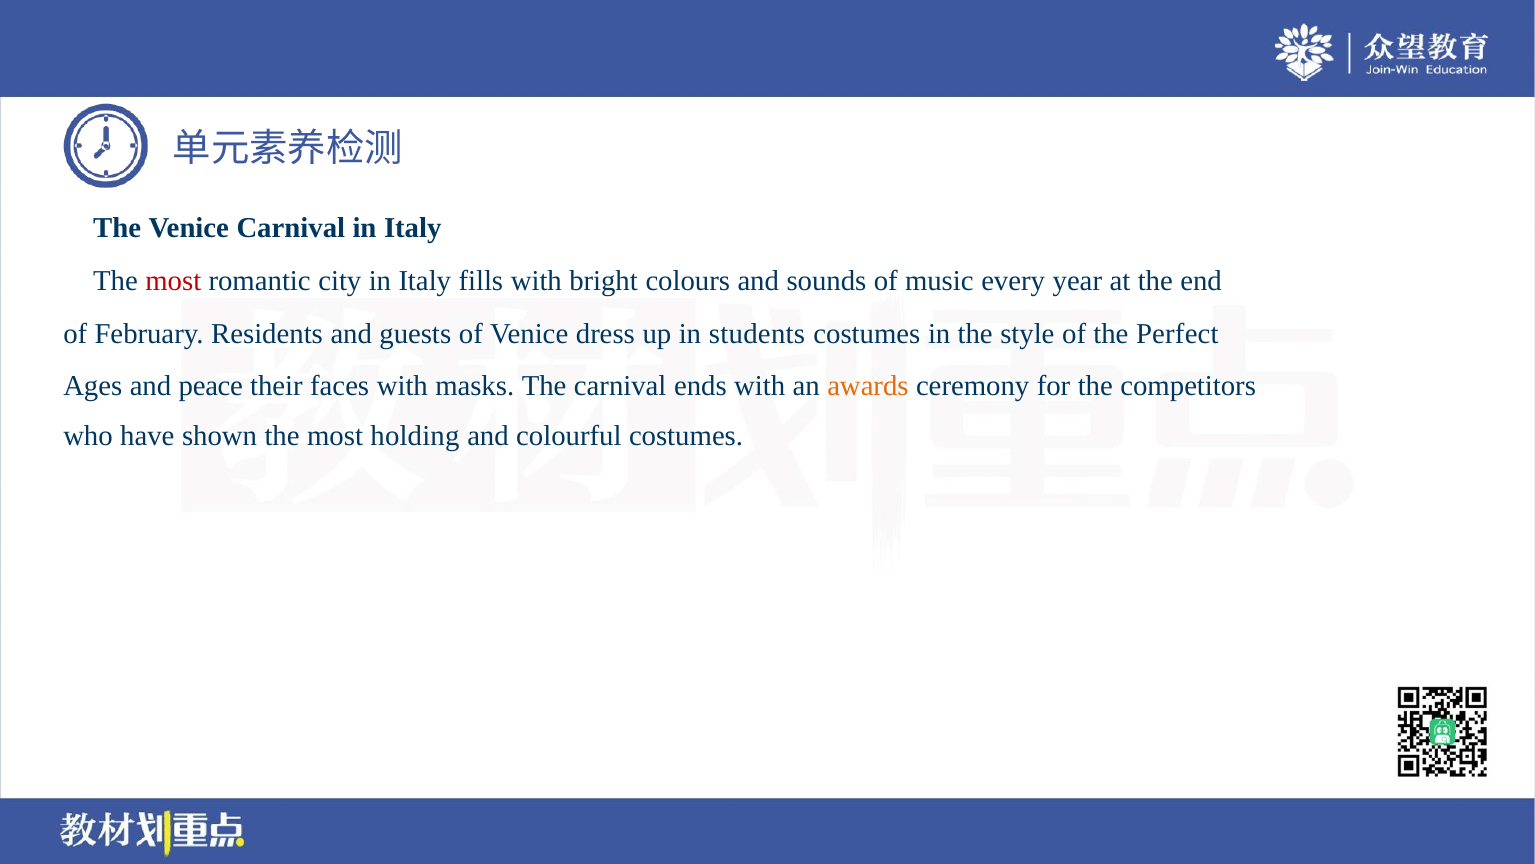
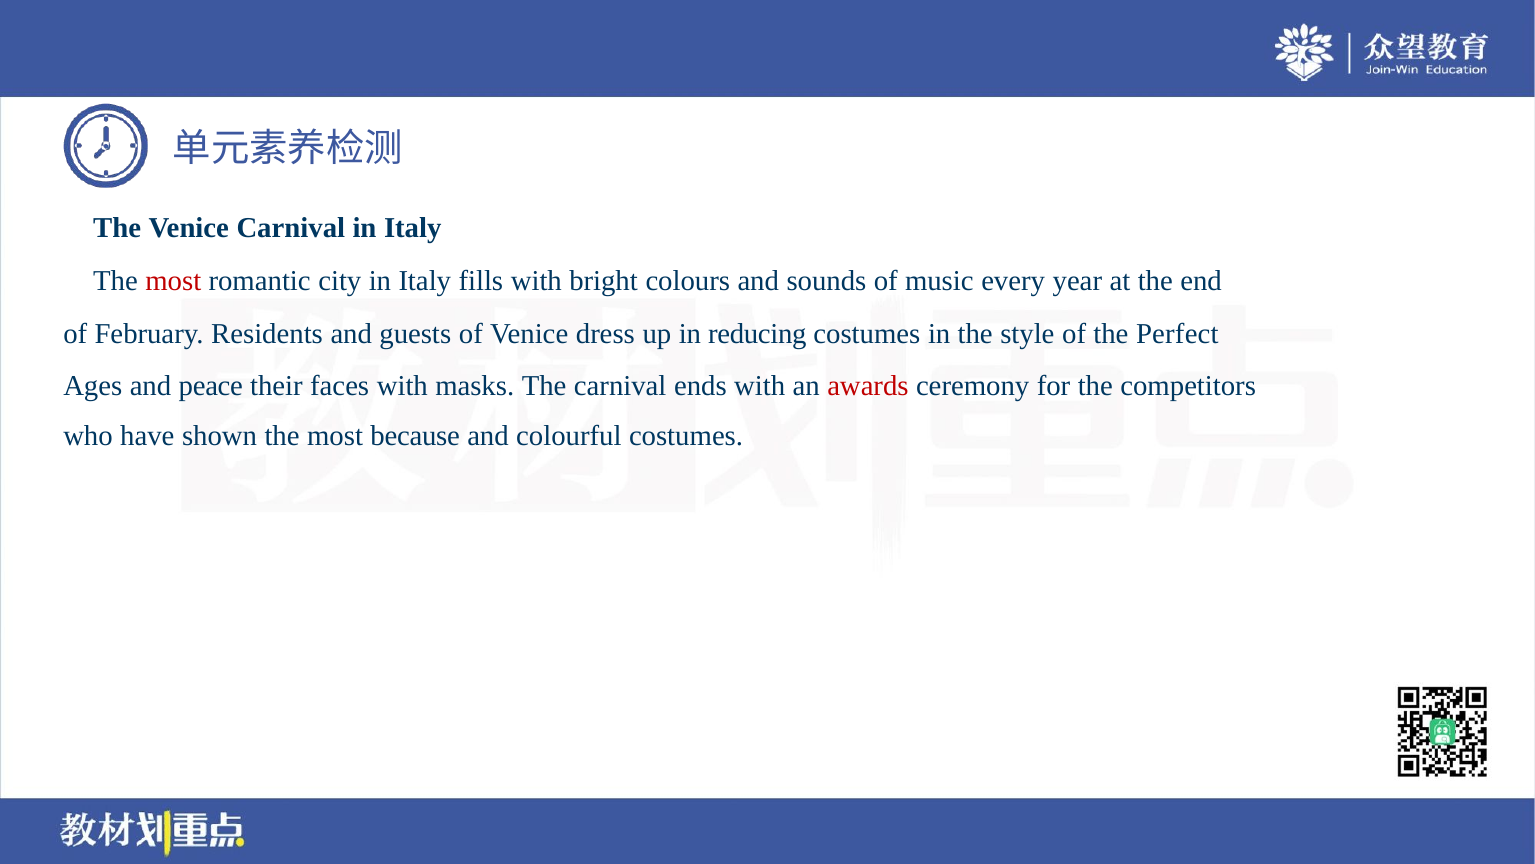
students: students -> reducing (757, 333)
awards colour: orange -> red (868, 386)
holding: holding -> because (415, 436)
